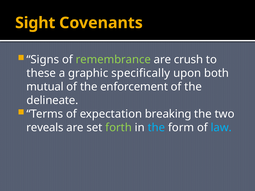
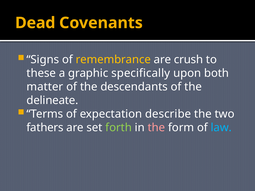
Sight: Sight -> Dead (35, 23)
remembrance colour: light green -> yellow (113, 60)
mutual: mutual -> matter (45, 87)
enforcement: enforcement -> descendants (134, 87)
breaking: breaking -> describe (168, 114)
reveals: reveals -> fathers (45, 128)
the colour: light blue -> pink (156, 128)
